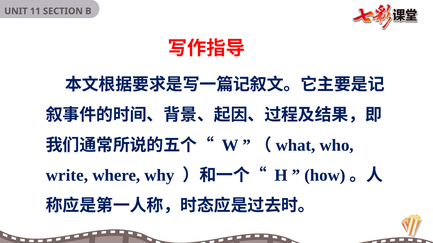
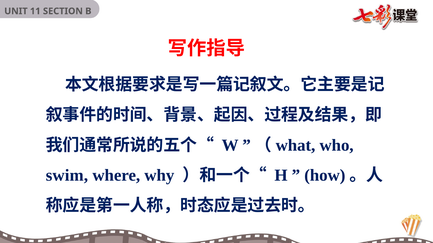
write: write -> swim (67, 176)
